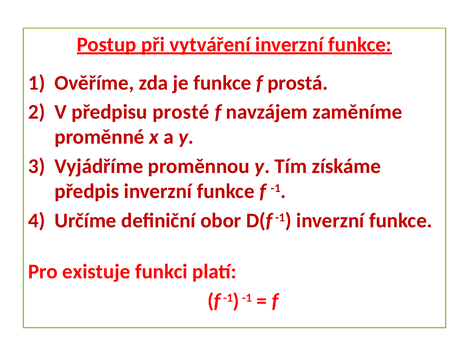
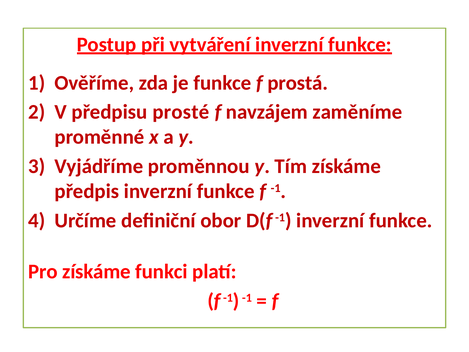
Pro existuje: existuje -> získáme (96, 272)
